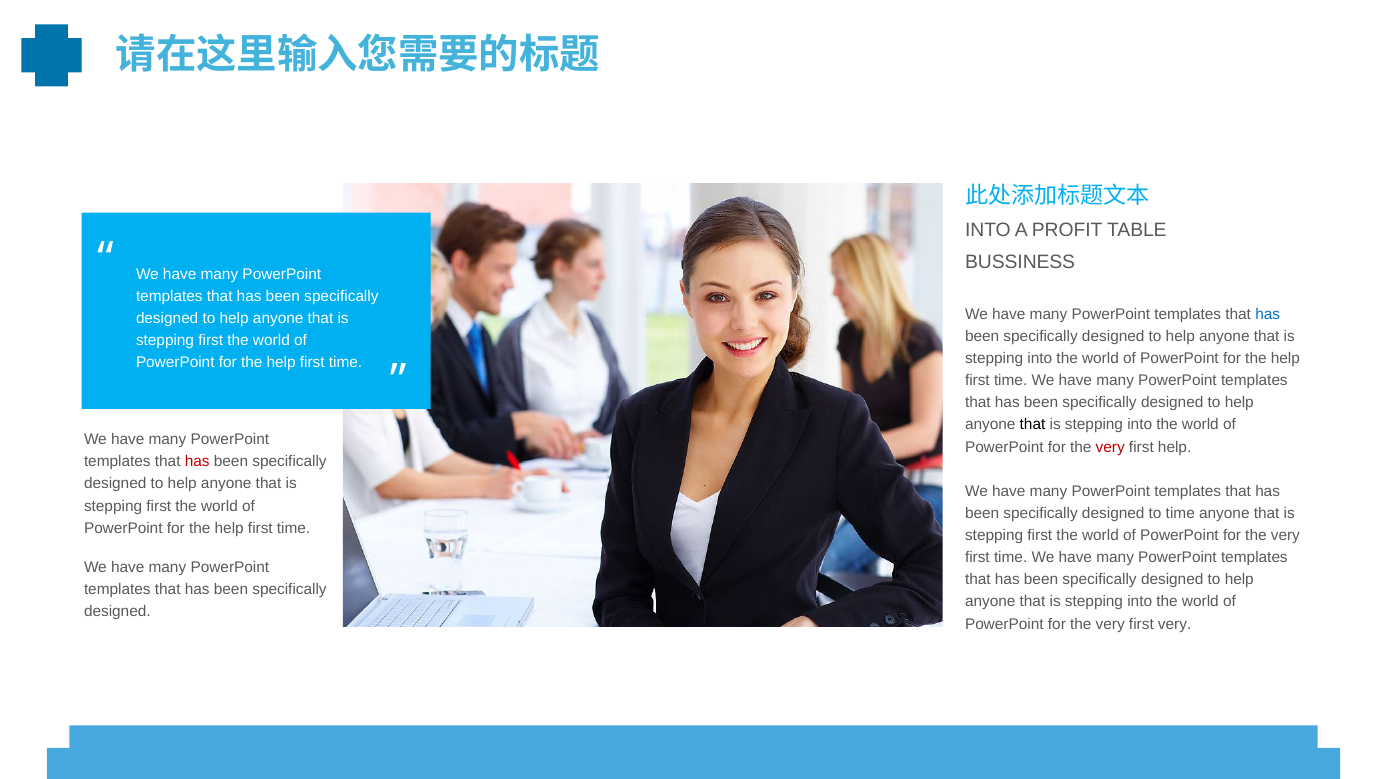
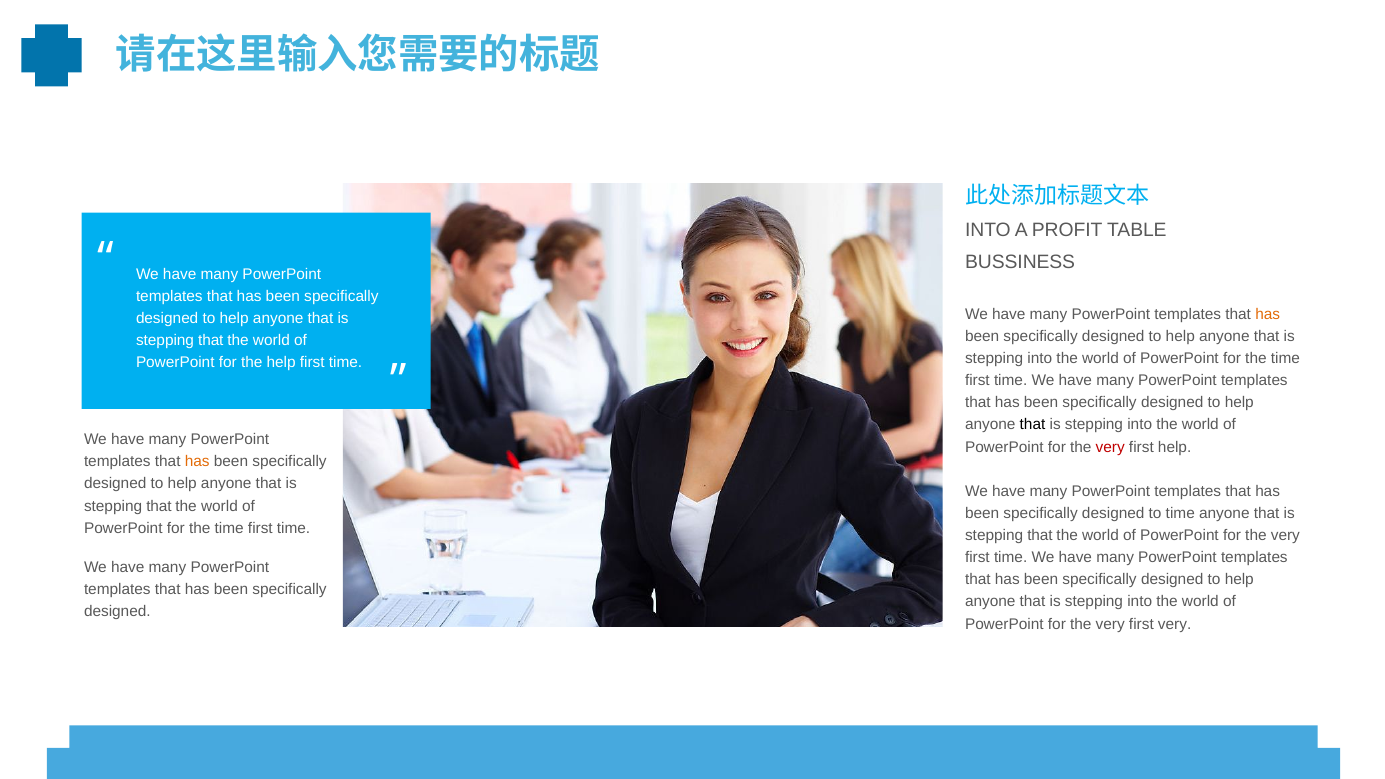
has colour: blue -> orange (1268, 314)
first: first -> that (211, 340)
help: help -> time (1285, 359)
has colour: red -> orange (197, 462)
first: first -> that (159, 506)
help: help -> time (229, 528)
first: first -> that (1040, 536)
